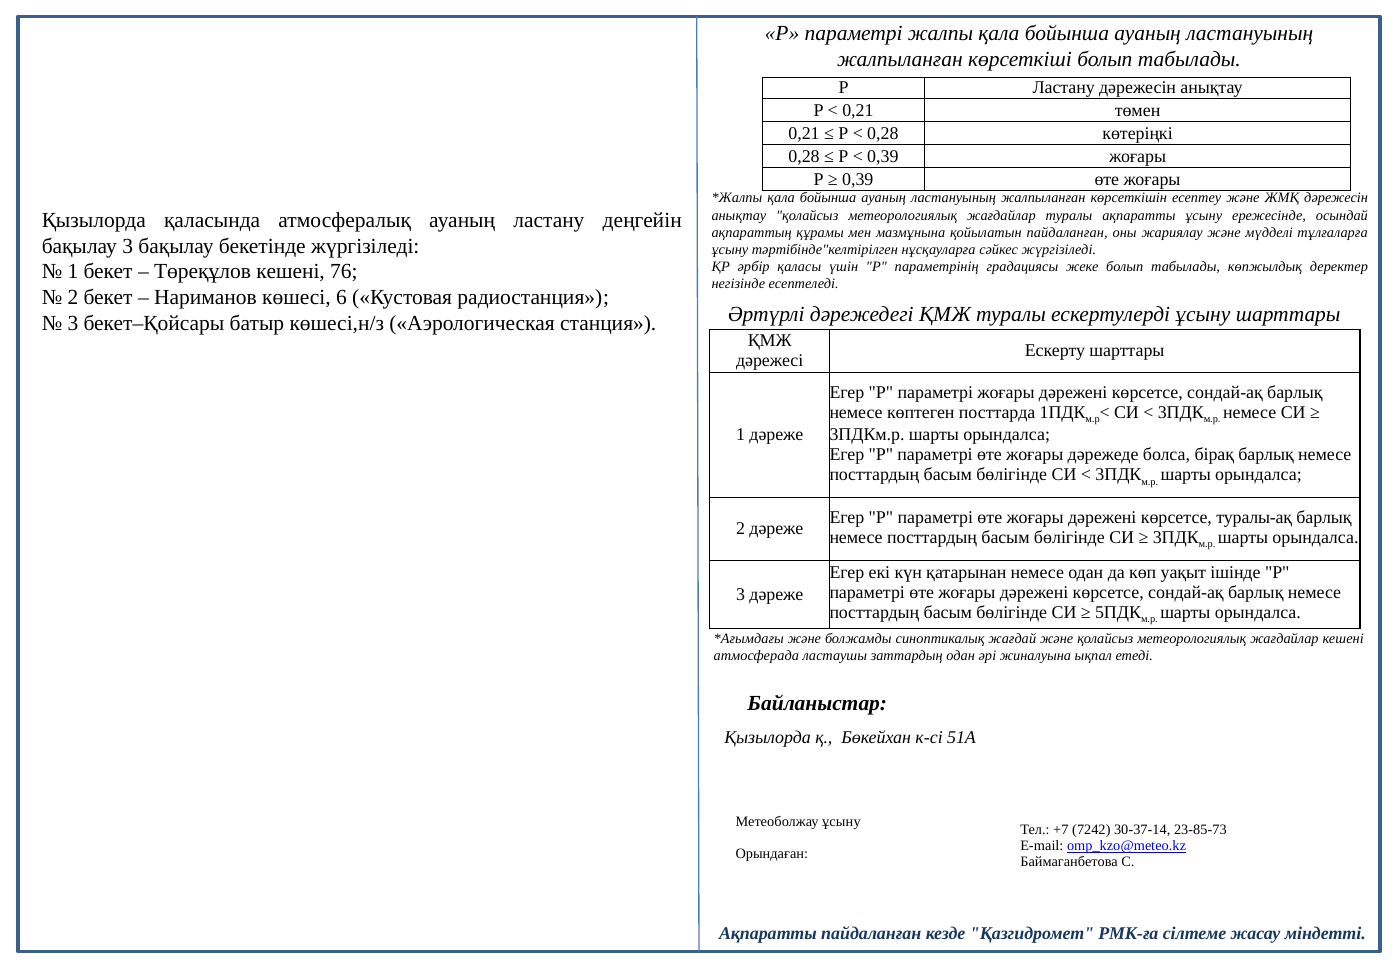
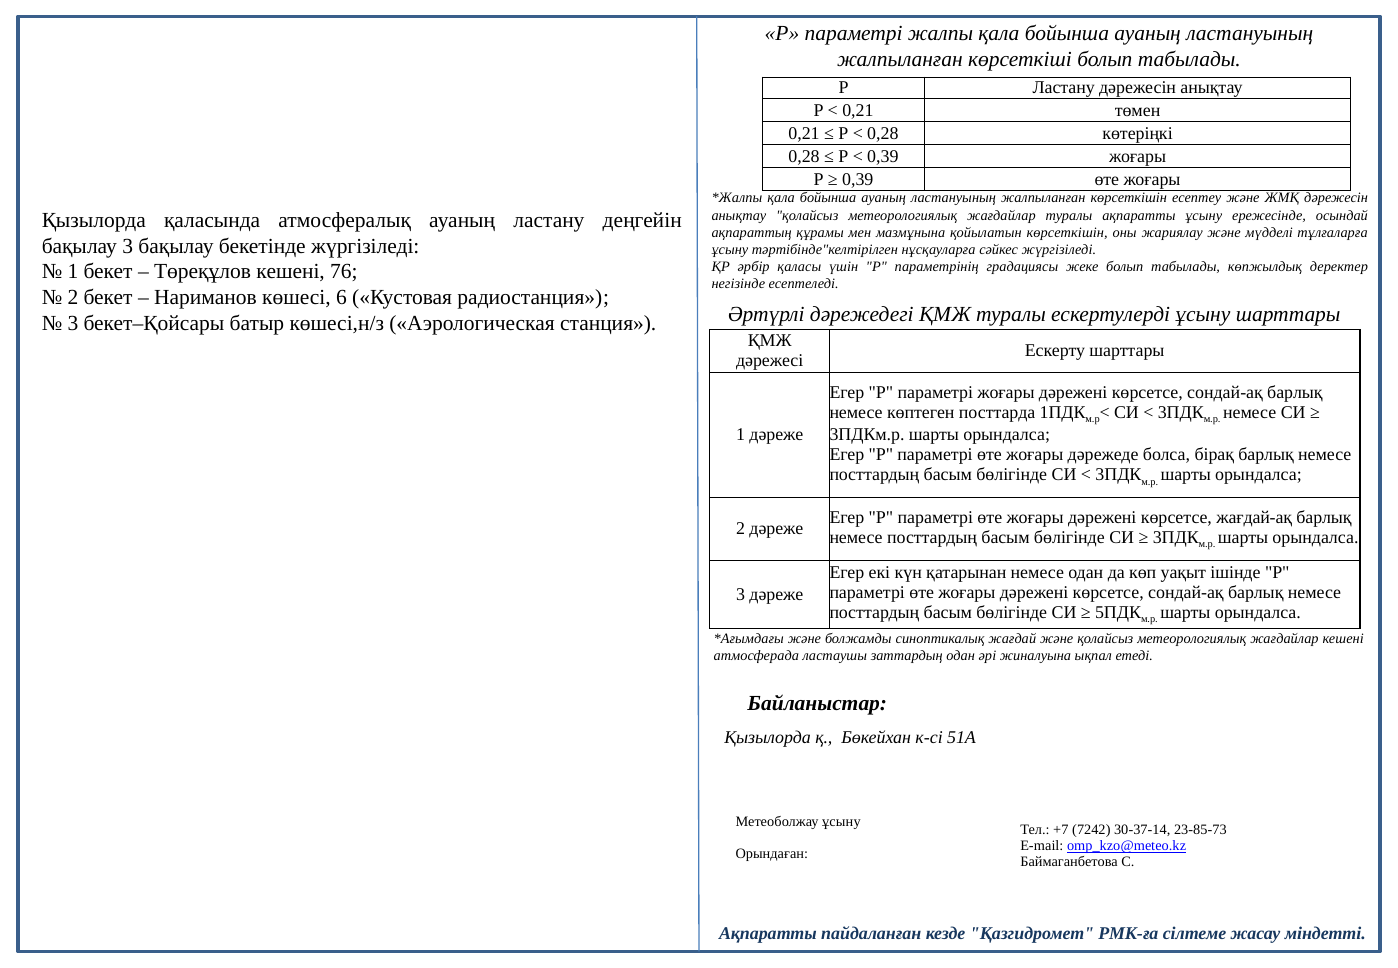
қойылатын пайдаланған: пайдаланған -> көрсеткішін (1067, 233)
туралы-ақ: туралы-ақ -> жағдай-ақ (1254, 518)
